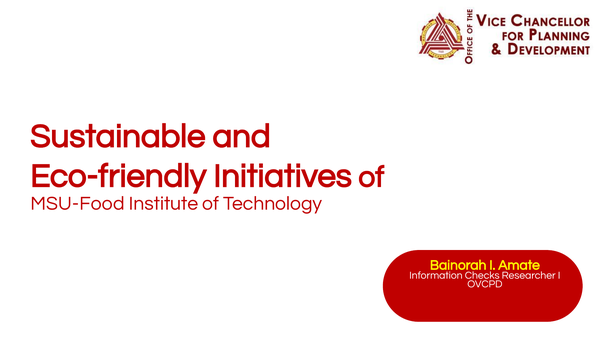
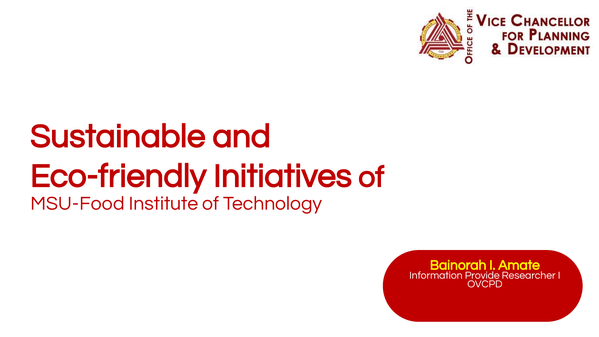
Checks: Checks -> Provide (482, 275)
